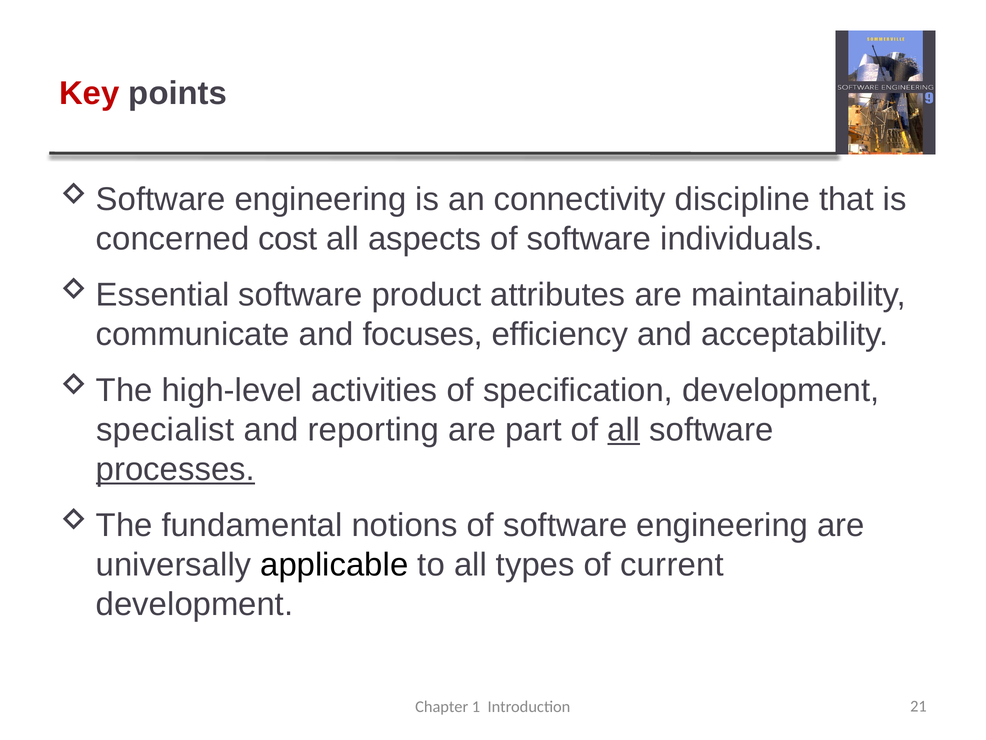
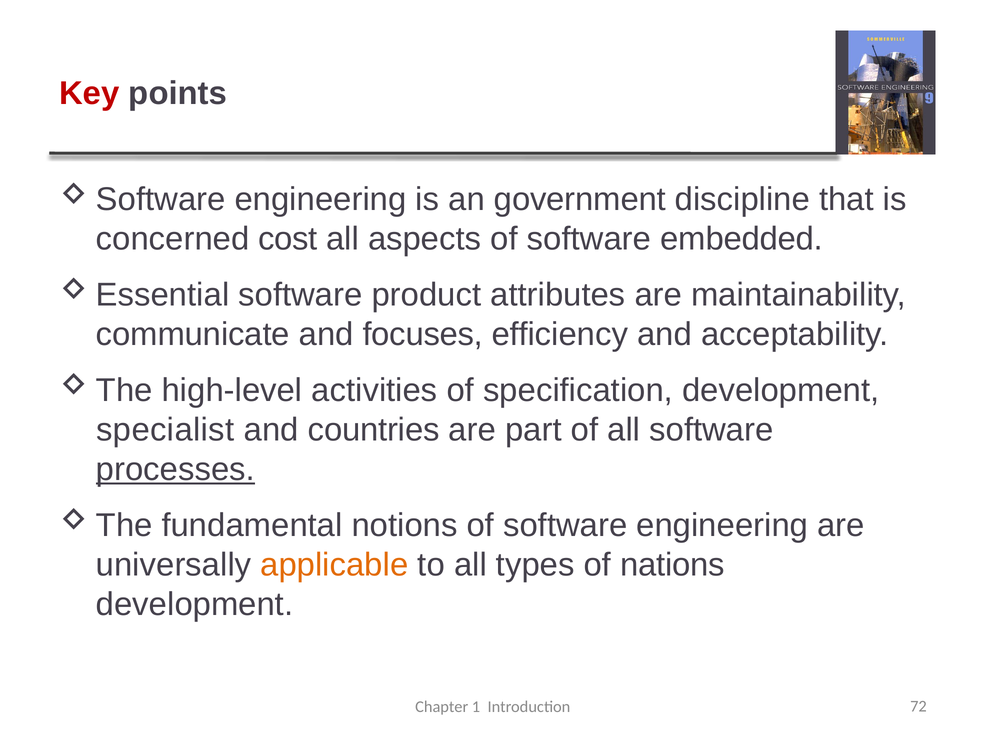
connectivity: connectivity -> government (580, 199)
individuals: individuals -> embedded (742, 239)
reporting: reporting -> countries (374, 430)
all underline: present -> none (624, 430)
applicable colour: black -> orange (334, 564)
current: current -> nations (672, 564)
21: 21 -> 72 (919, 706)
